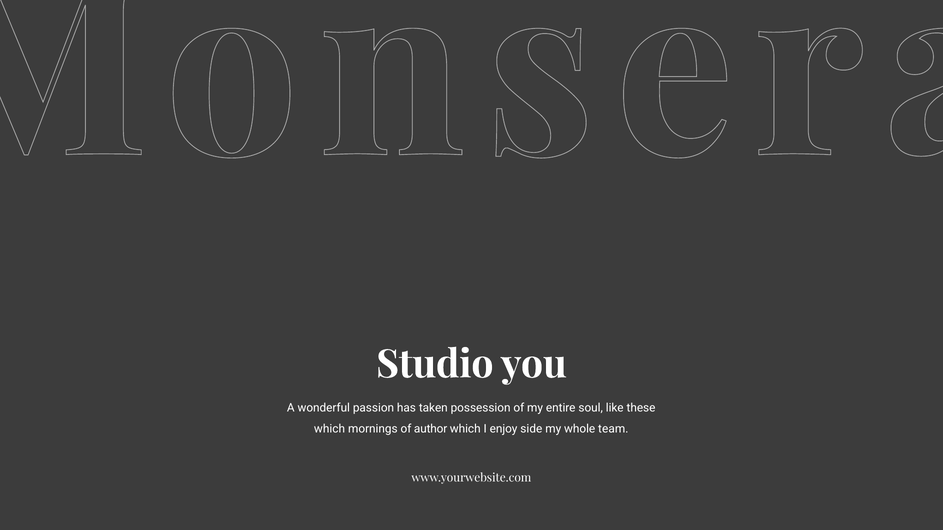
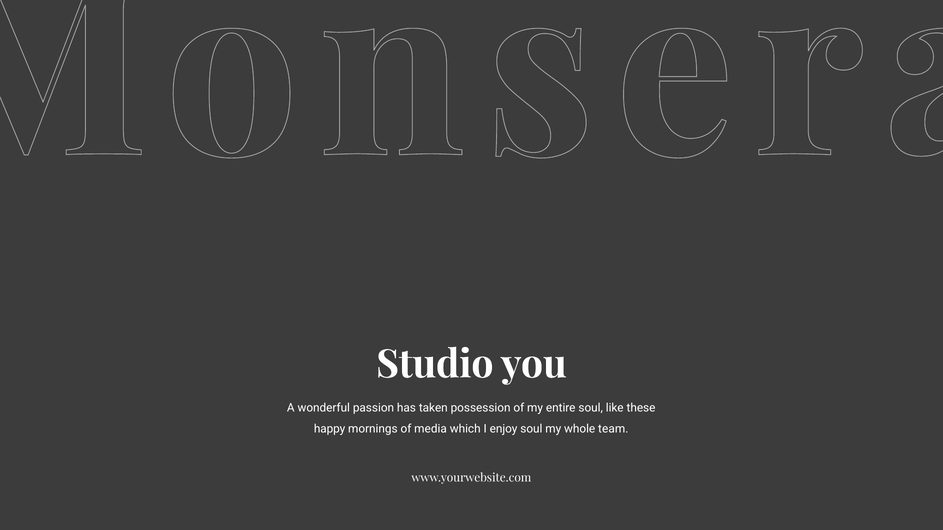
which: which -> happy (330, 429)
author: author -> media (431, 429)
enjoy side: side -> soul (531, 429)
